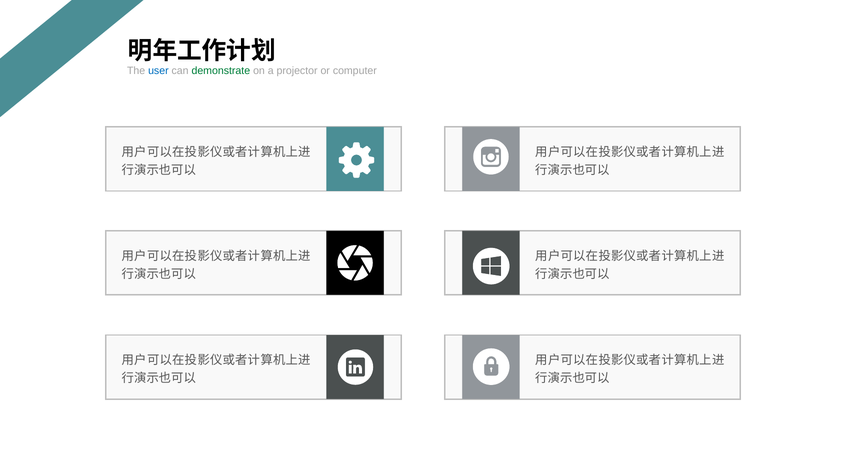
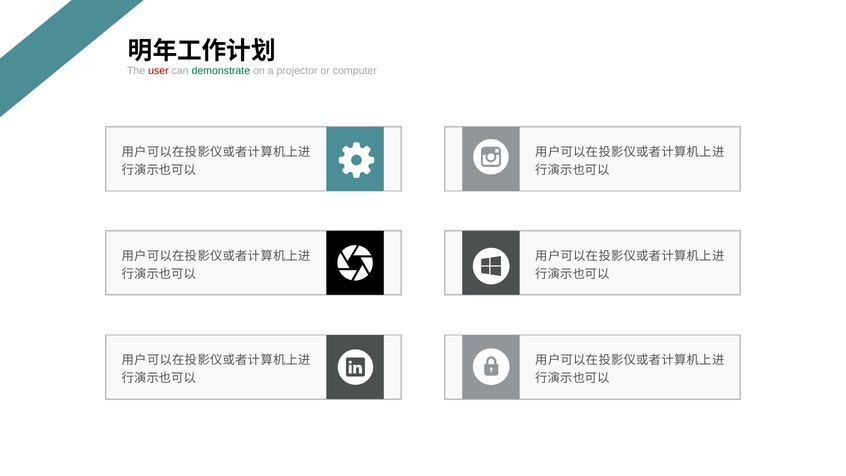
user colour: blue -> red (158, 71)
